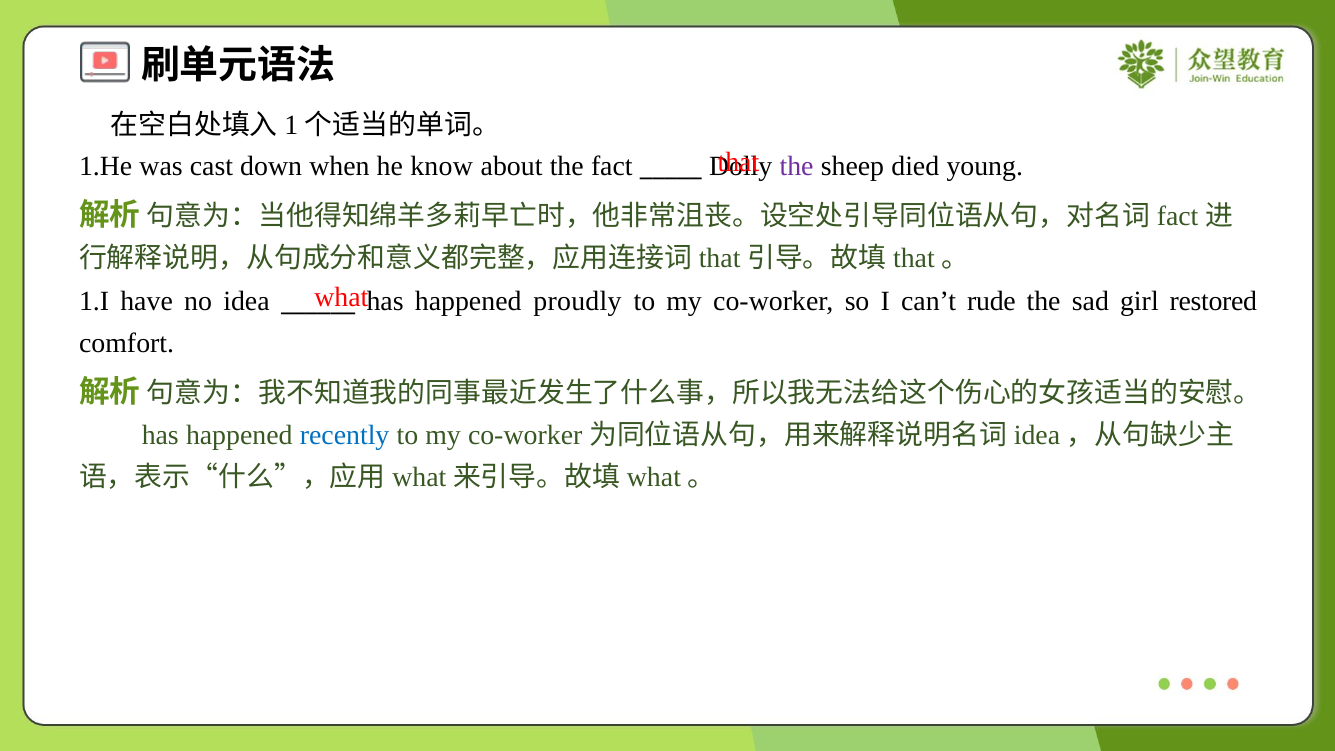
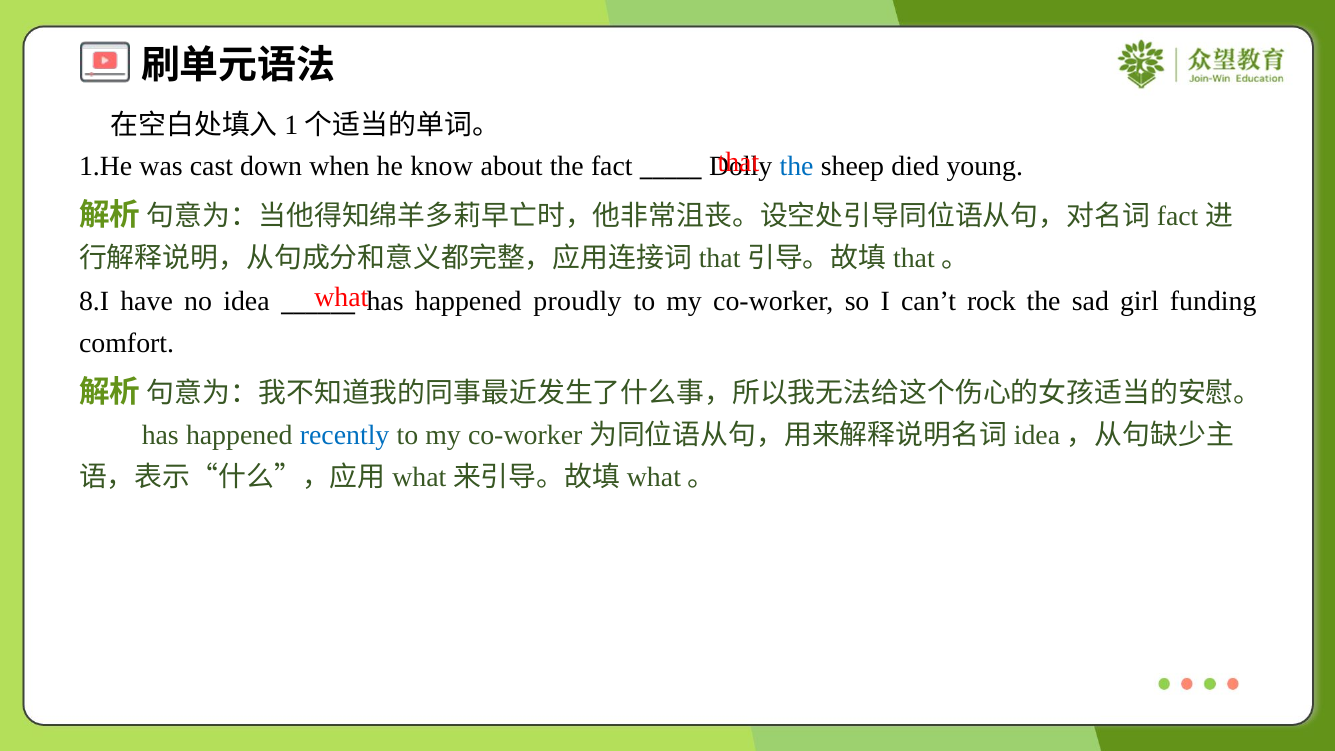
the colour: purple -> blue (797, 167)
1.I: 1.I -> 8.I (94, 301)
rude: rude -> rock (992, 301)
restored: restored -> funding (1213, 301)
